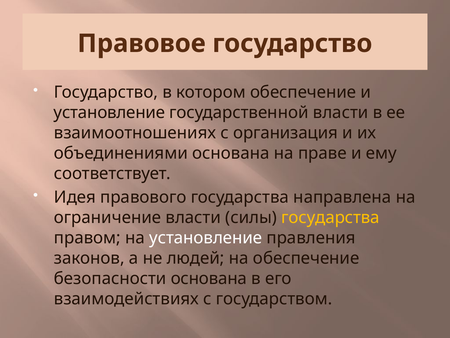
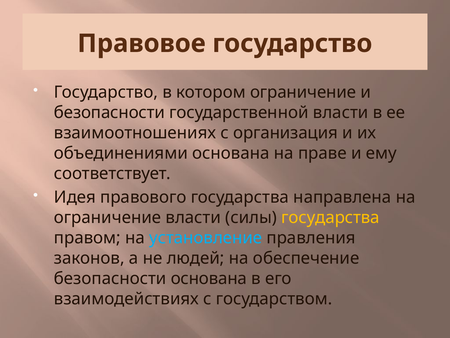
котором обеспечение: обеспечение -> ограничение (303, 92)
установление: установление -> безопасности (109, 113)
установление colour: white -> light blue (206, 238)
